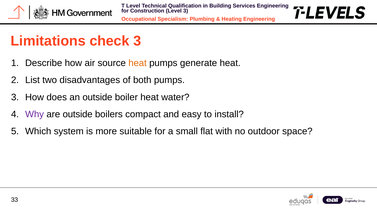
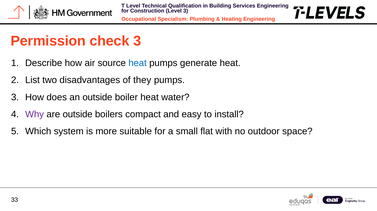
Limitations: Limitations -> Permission (48, 41)
heat colour: orange -> blue (138, 63)
both: both -> they (142, 80)
